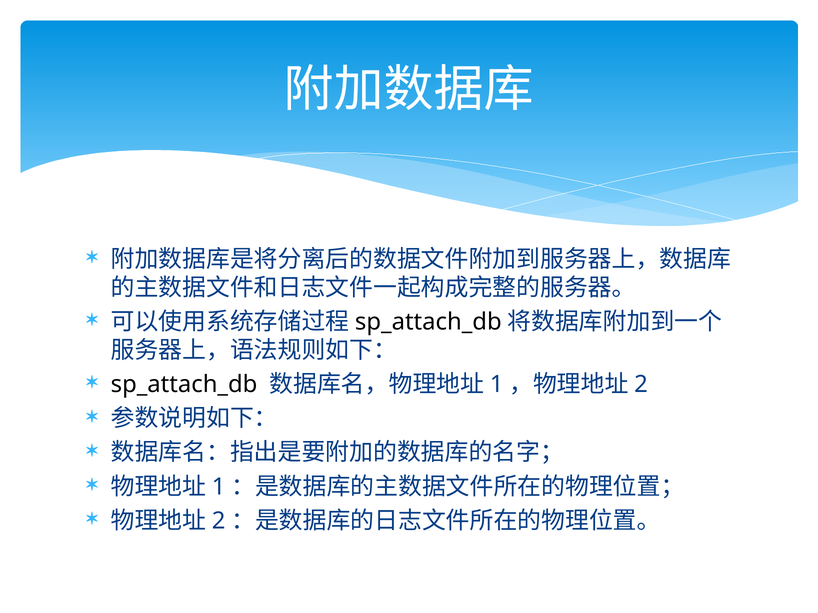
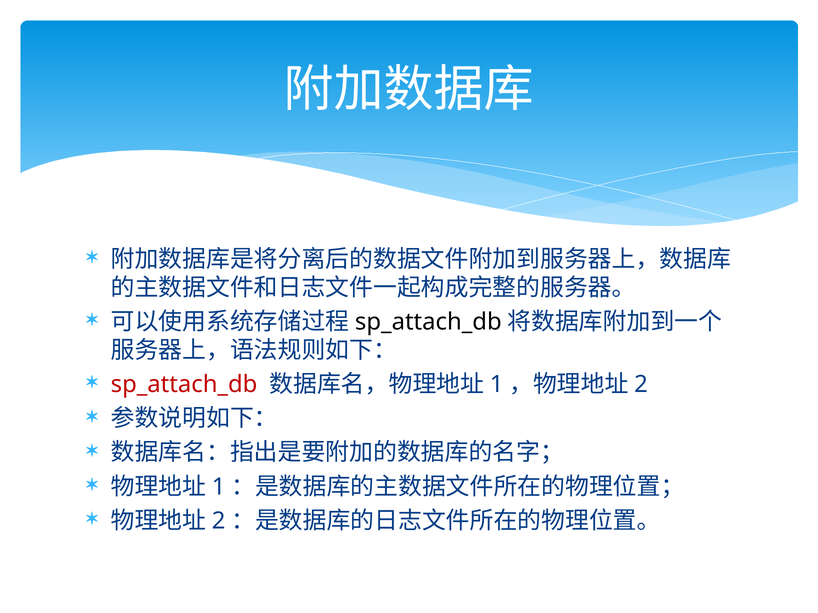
sp_attach_db colour: black -> red (184, 385)
